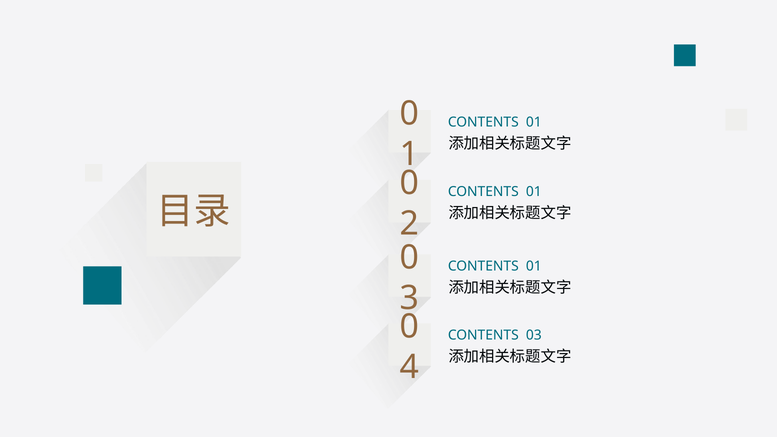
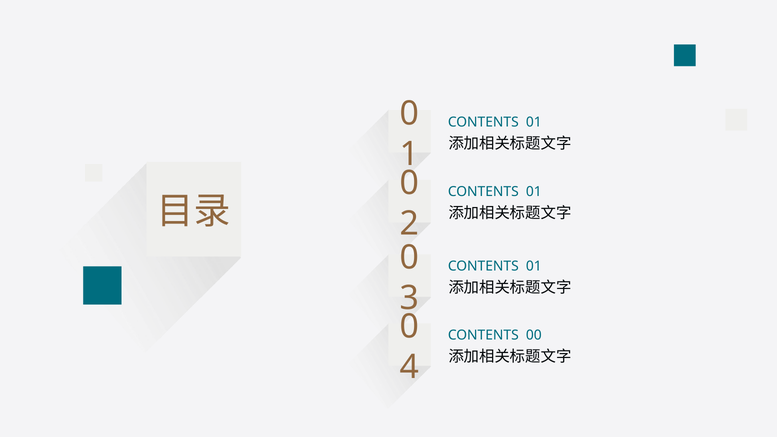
03: 03 -> 00 (534, 335)
